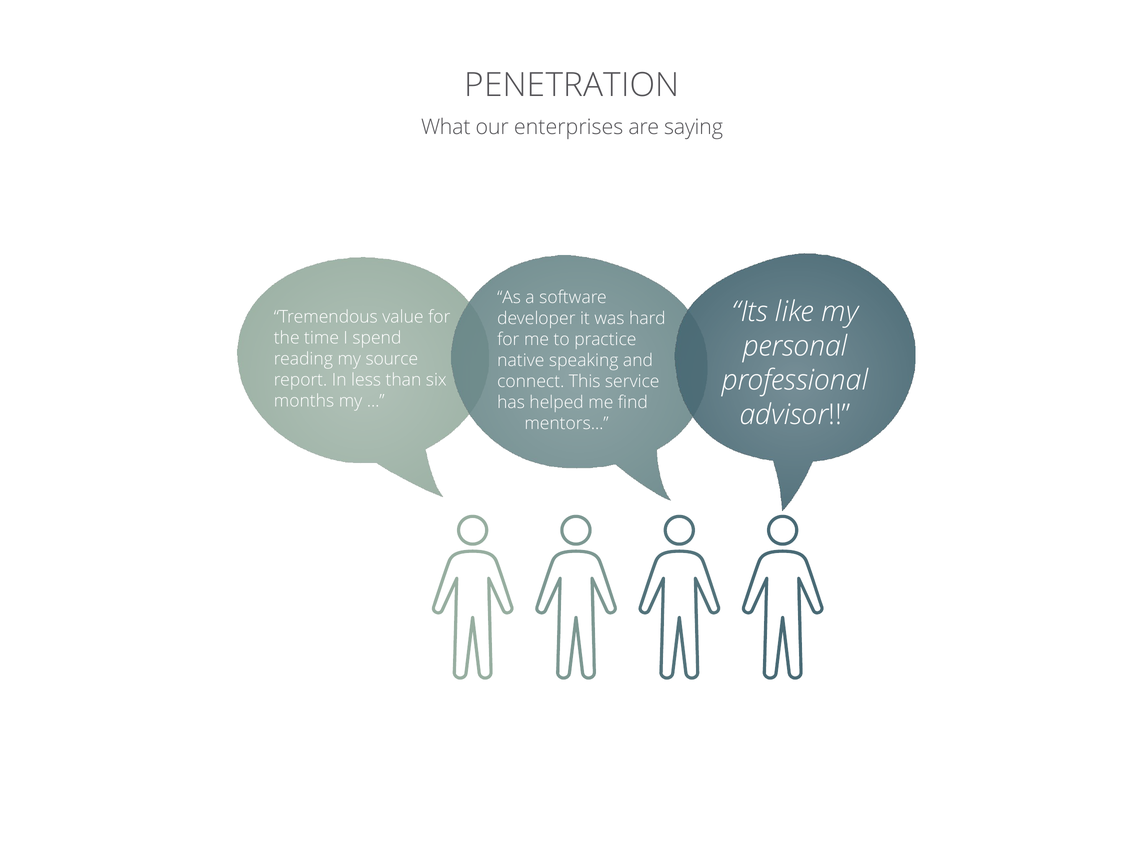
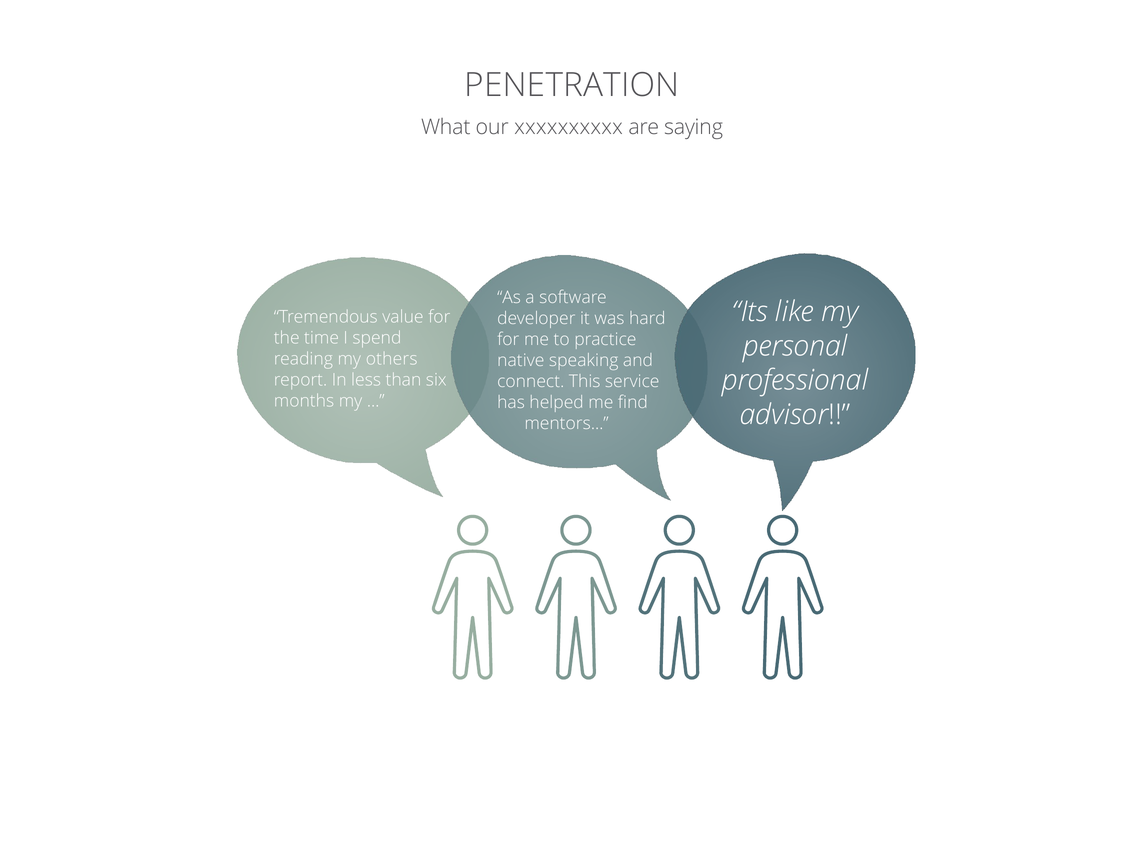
enterprises: enterprises -> xxxxxxxxxx (569, 127)
source: source -> others (392, 359)
